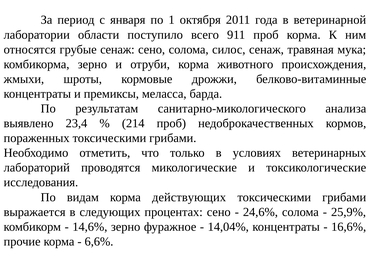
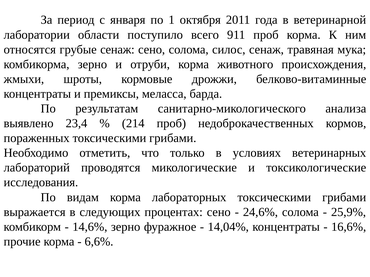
действующих: действующих -> лабораторных (189, 198)
